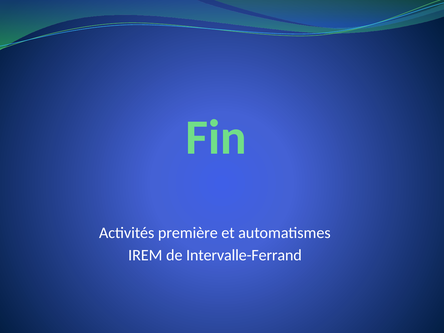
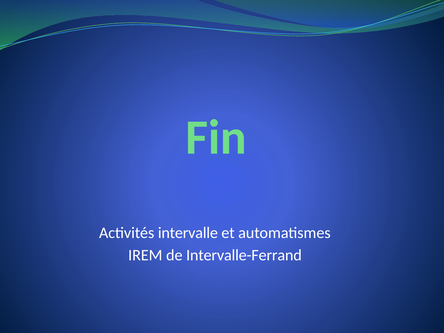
première: première -> intervalle (188, 233)
